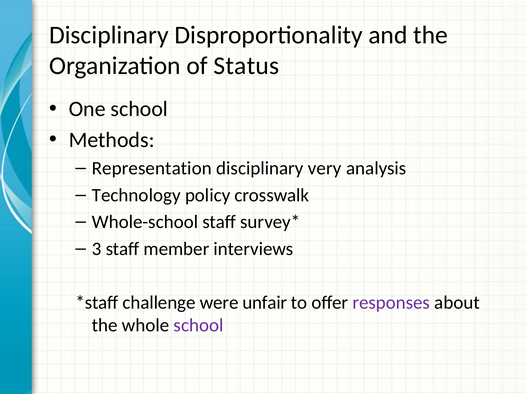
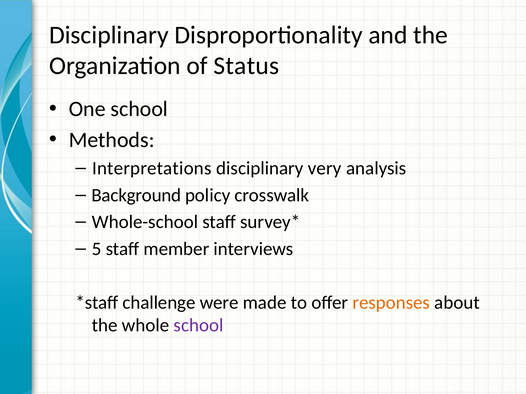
Representation: Representation -> Interpretations (152, 169)
Technology: Technology -> Background (136, 195)
3: 3 -> 5 (97, 249)
unfair: unfair -> made (265, 303)
responses colour: purple -> orange (391, 303)
